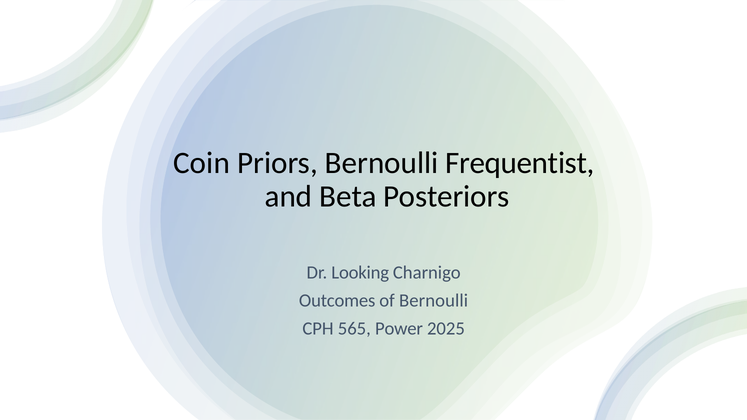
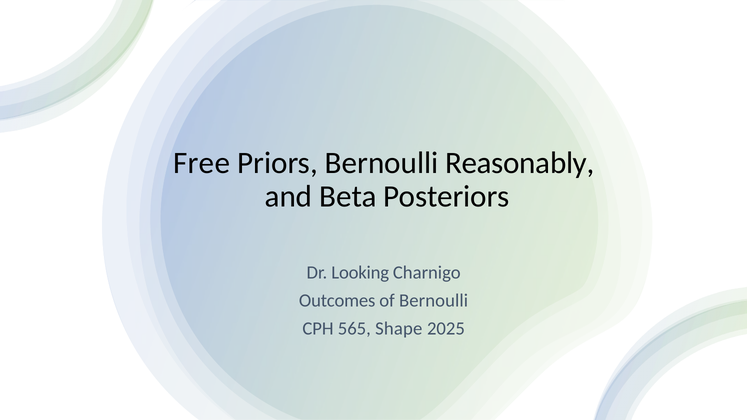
Coin: Coin -> Free (202, 163)
Frequentist: Frequentist -> Reasonably (520, 163)
Power: Power -> Shape (399, 329)
